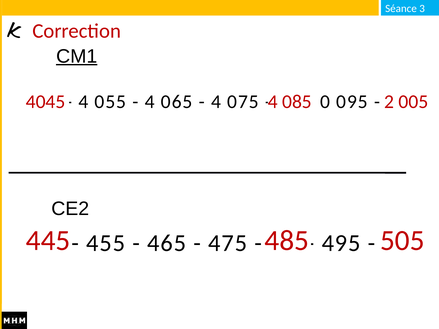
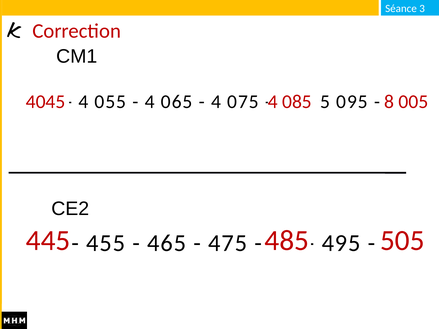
CM1 underline: present -> none (77, 56)
0: 0 -> 5 (325, 102)
2: 2 -> 8 (389, 102)
